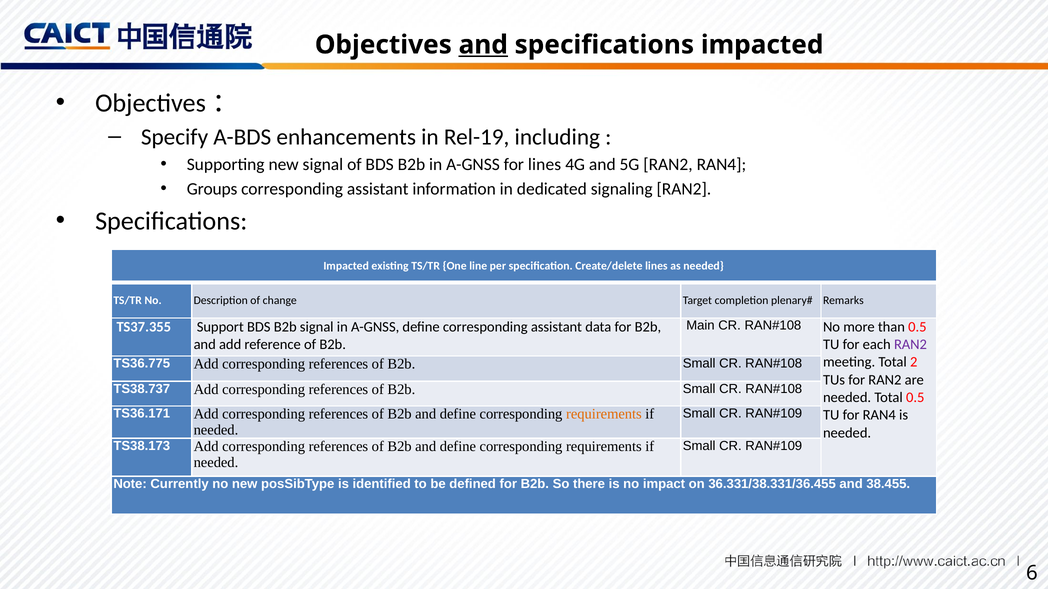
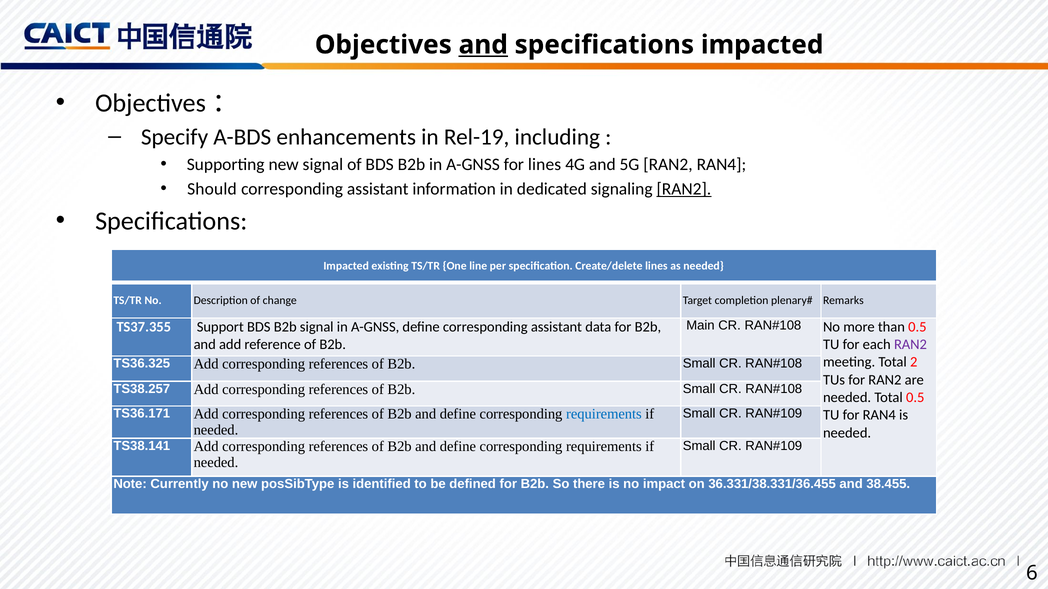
Groups: Groups -> Should (212, 189)
RAN2 underline: none -> present (684, 189)
TS36.775: TS36.775 -> TS36.325 (142, 364)
TS38.737: TS38.737 -> TS38.257 (142, 389)
requirements colour: orange -> blue (604, 415)
TS38.173: TS38.173 -> TS38.141 (142, 446)
